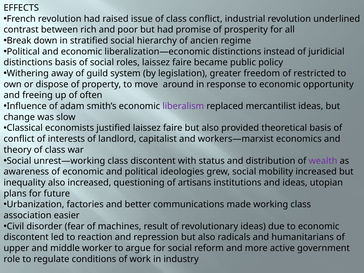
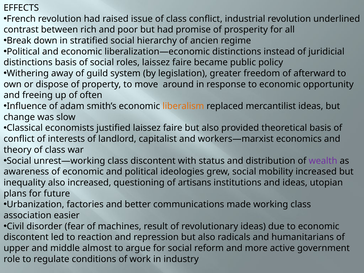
restricted: restricted -> afterward (314, 73)
liberalism colour: purple -> orange (183, 106)
worker: worker -> almost (97, 248)
